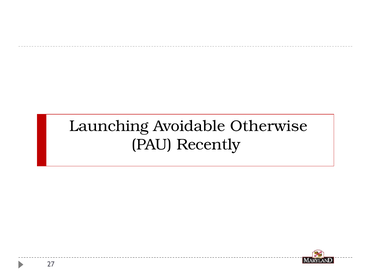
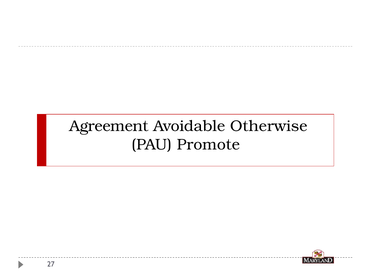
Launching: Launching -> Agreement (109, 126)
Recently: Recently -> Promote (209, 145)
